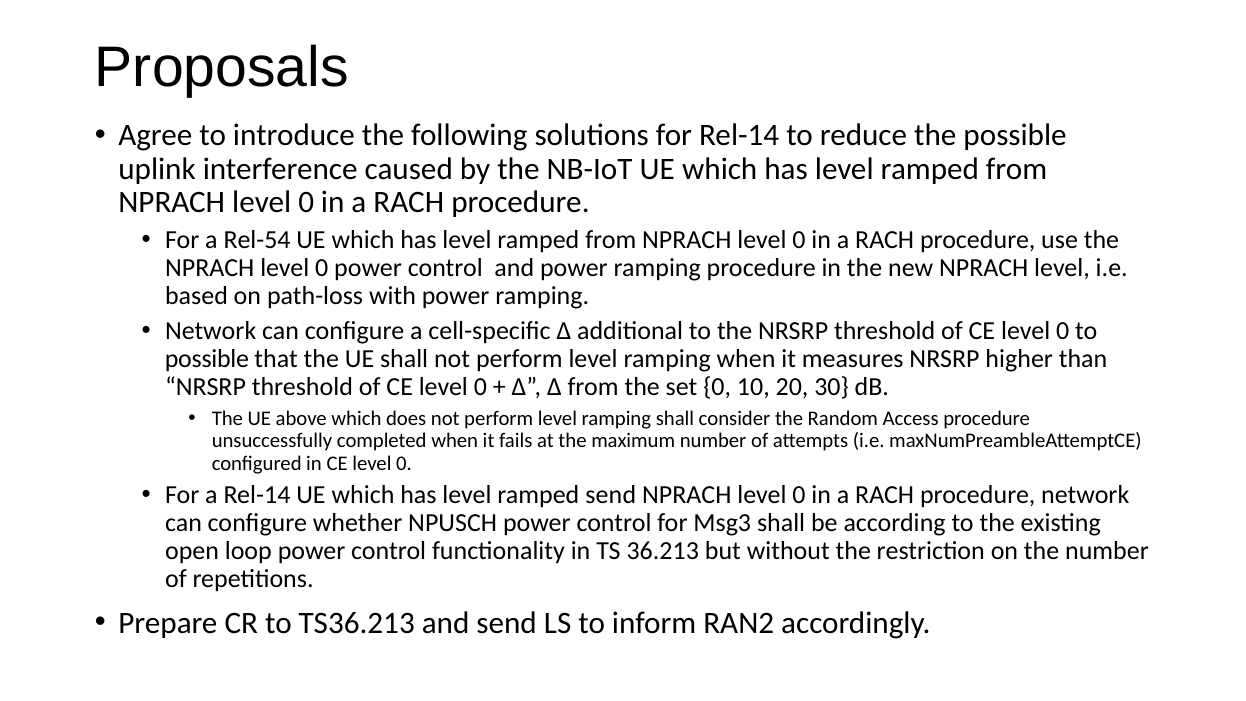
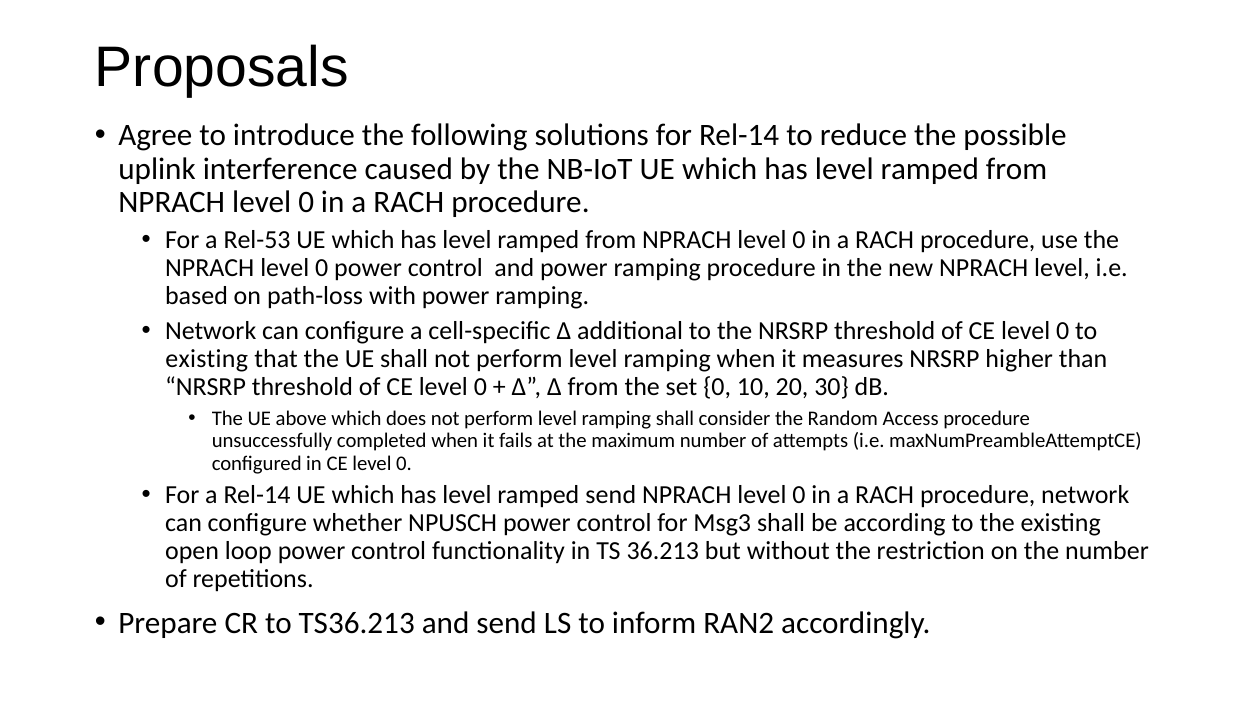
Rel-54: Rel-54 -> Rel-53 (257, 240)
possible: possible -> existing (207, 359)
